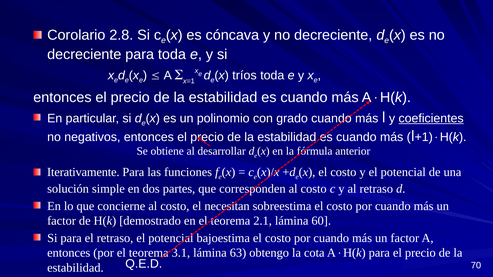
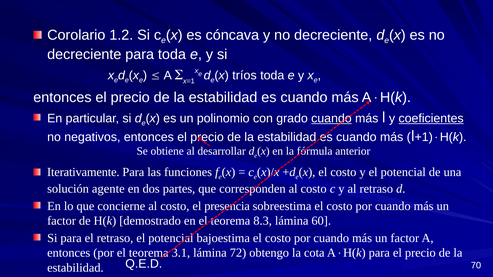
2.8: 2.8 -> 1.2 (121, 35)
cuando underline: none -> present (331, 118)
simple: simple -> agente (108, 189)
necesitan: necesitan -> presencia (227, 206)
2.1: 2.1 -> 8.3 (263, 221)
63: 63 -> 72 (238, 253)
